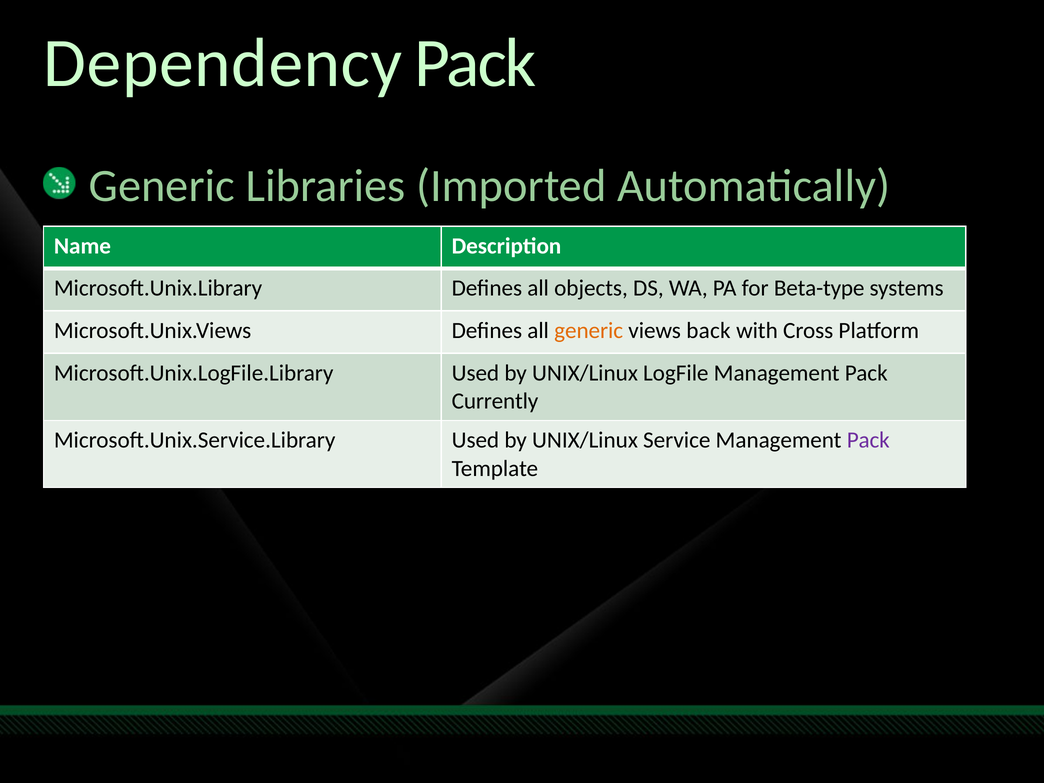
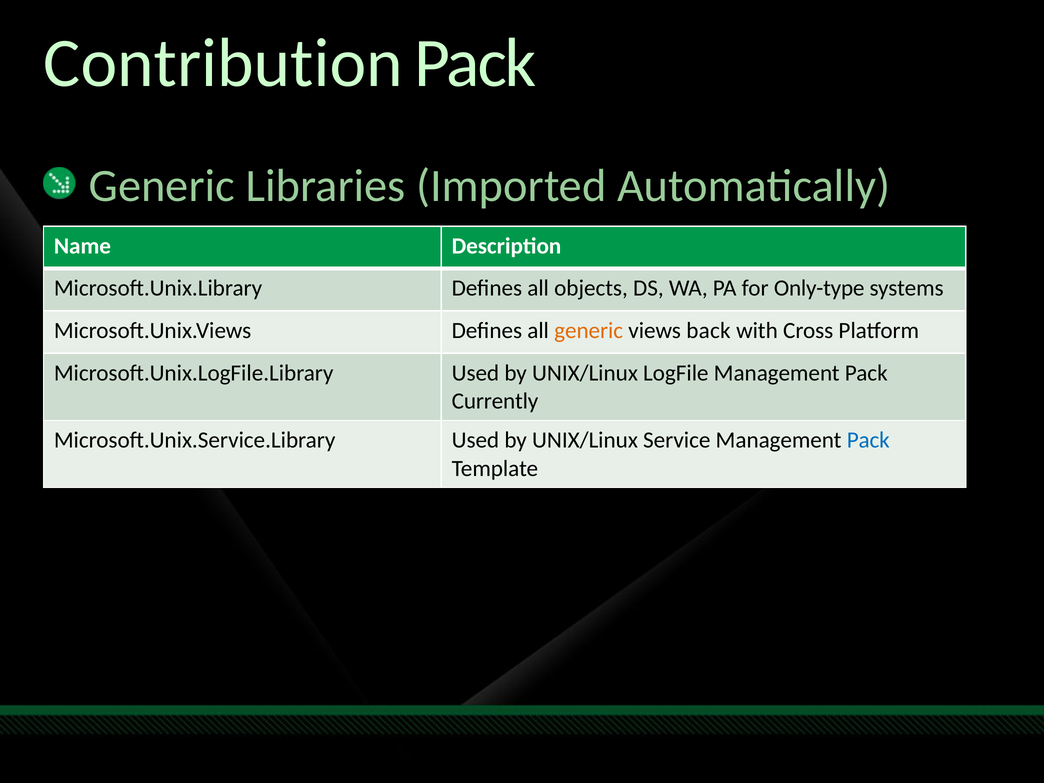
Dependency: Dependency -> Contribution (223, 63)
Beta-type: Beta-type -> Only-type (819, 288)
Pack colour: purple -> blue (868, 440)
